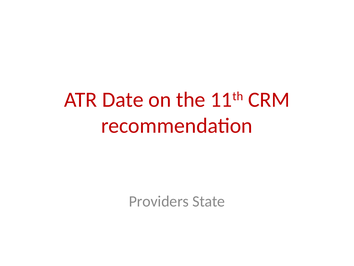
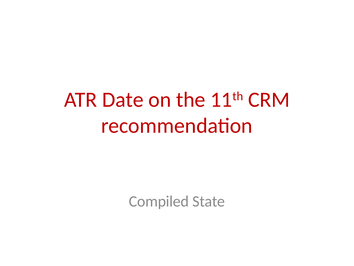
Providers: Providers -> Compiled (159, 201)
